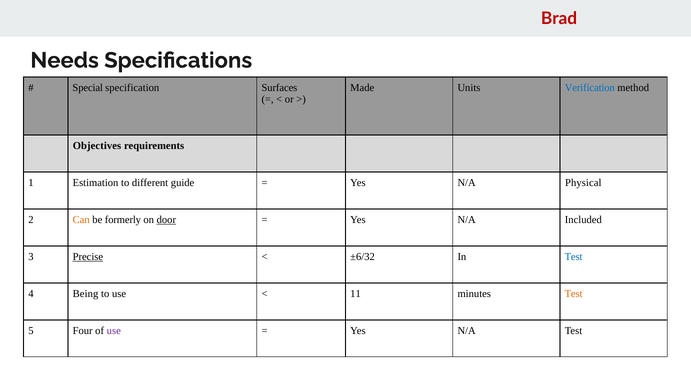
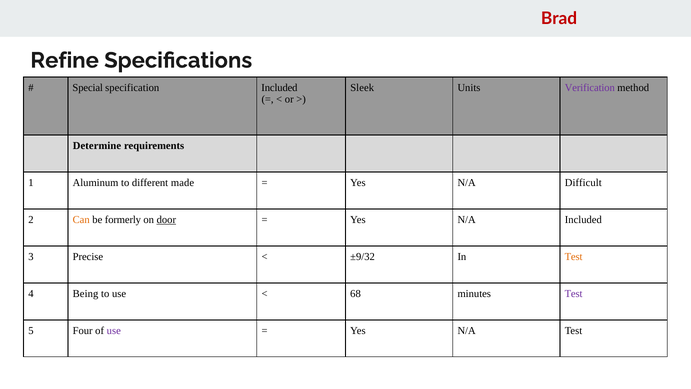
Needs: Needs -> Refine (65, 60)
specification Surfaces: Surfaces -> Included (279, 88)
Made: Made -> Sleek (362, 88)
Verification colour: blue -> purple (590, 88)
Objectives: Objectives -> Determine (97, 146)
Estimation: Estimation -> Aluminum (96, 183)
guide: guide -> made (183, 183)
Physical: Physical -> Difficult (583, 183)
Precise underline: present -> none (88, 257)
±6/32: ±6/32 -> ±9/32 (363, 257)
Test colour: blue -> orange (574, 257)
11: 11 -> 68 (356, 293)
Test colour: orange -> purple (574, 293)
